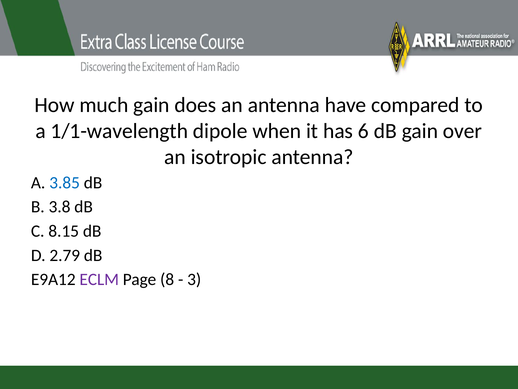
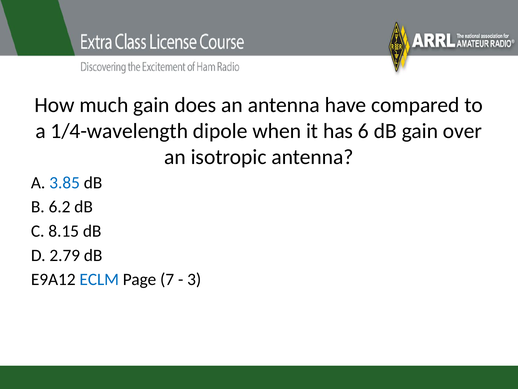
1/1-wavelength: 1/1-wavelength -> 1/4-wavelength (119, 131)
3.8: 3.8 -> 6.2 (60, 207)
ECLM colour: purple -> blue (99, 279)
8: 8 -> 7 (167, 279)
